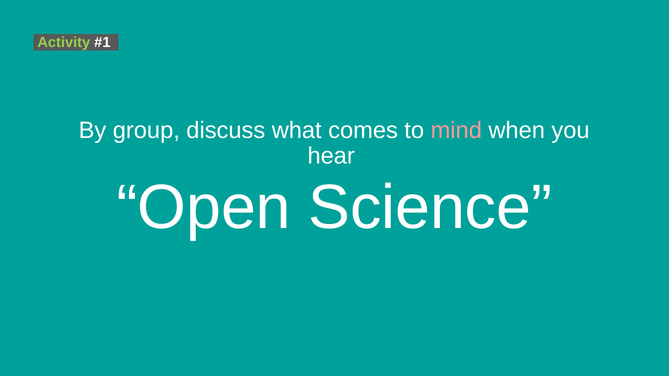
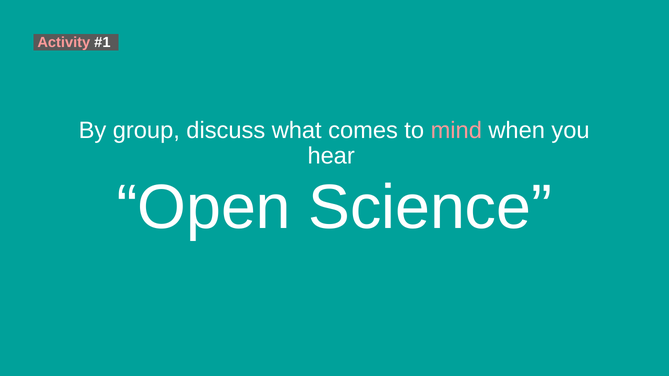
Activity colour: light green -> pink (64, 43)
